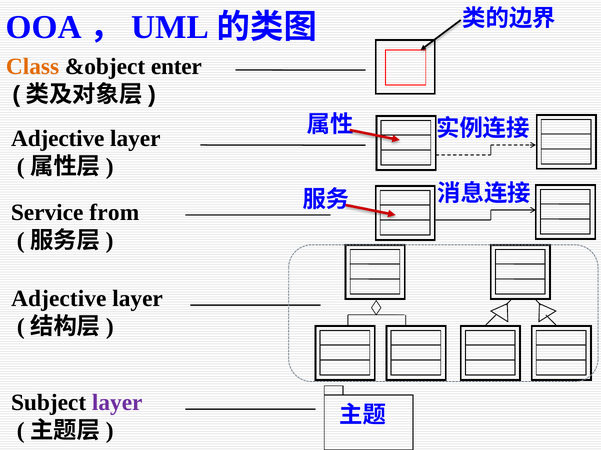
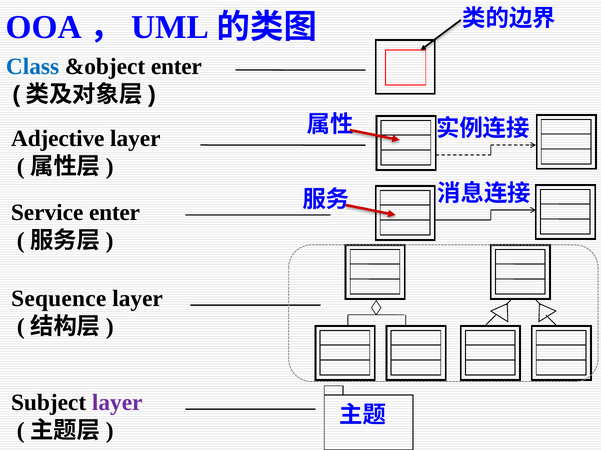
Class colour: orange -> blue (33, 66)
Service from: from -> enter (115, 213)
Adjective: Adjective -> Sequence (59, 299)
